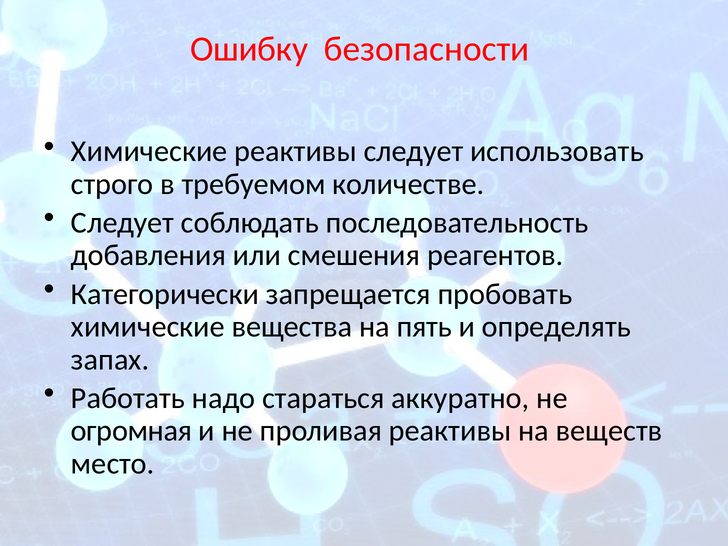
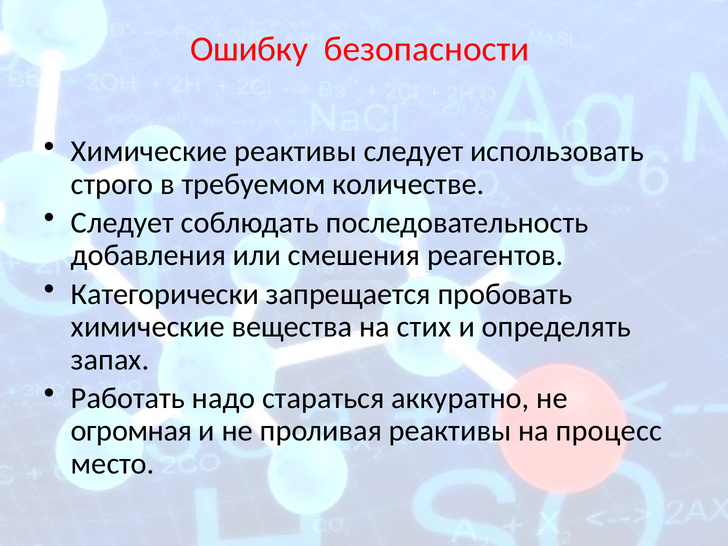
пять: пять -> стих (424, 327)
веществ: веществ -> процесс (609, 431)
